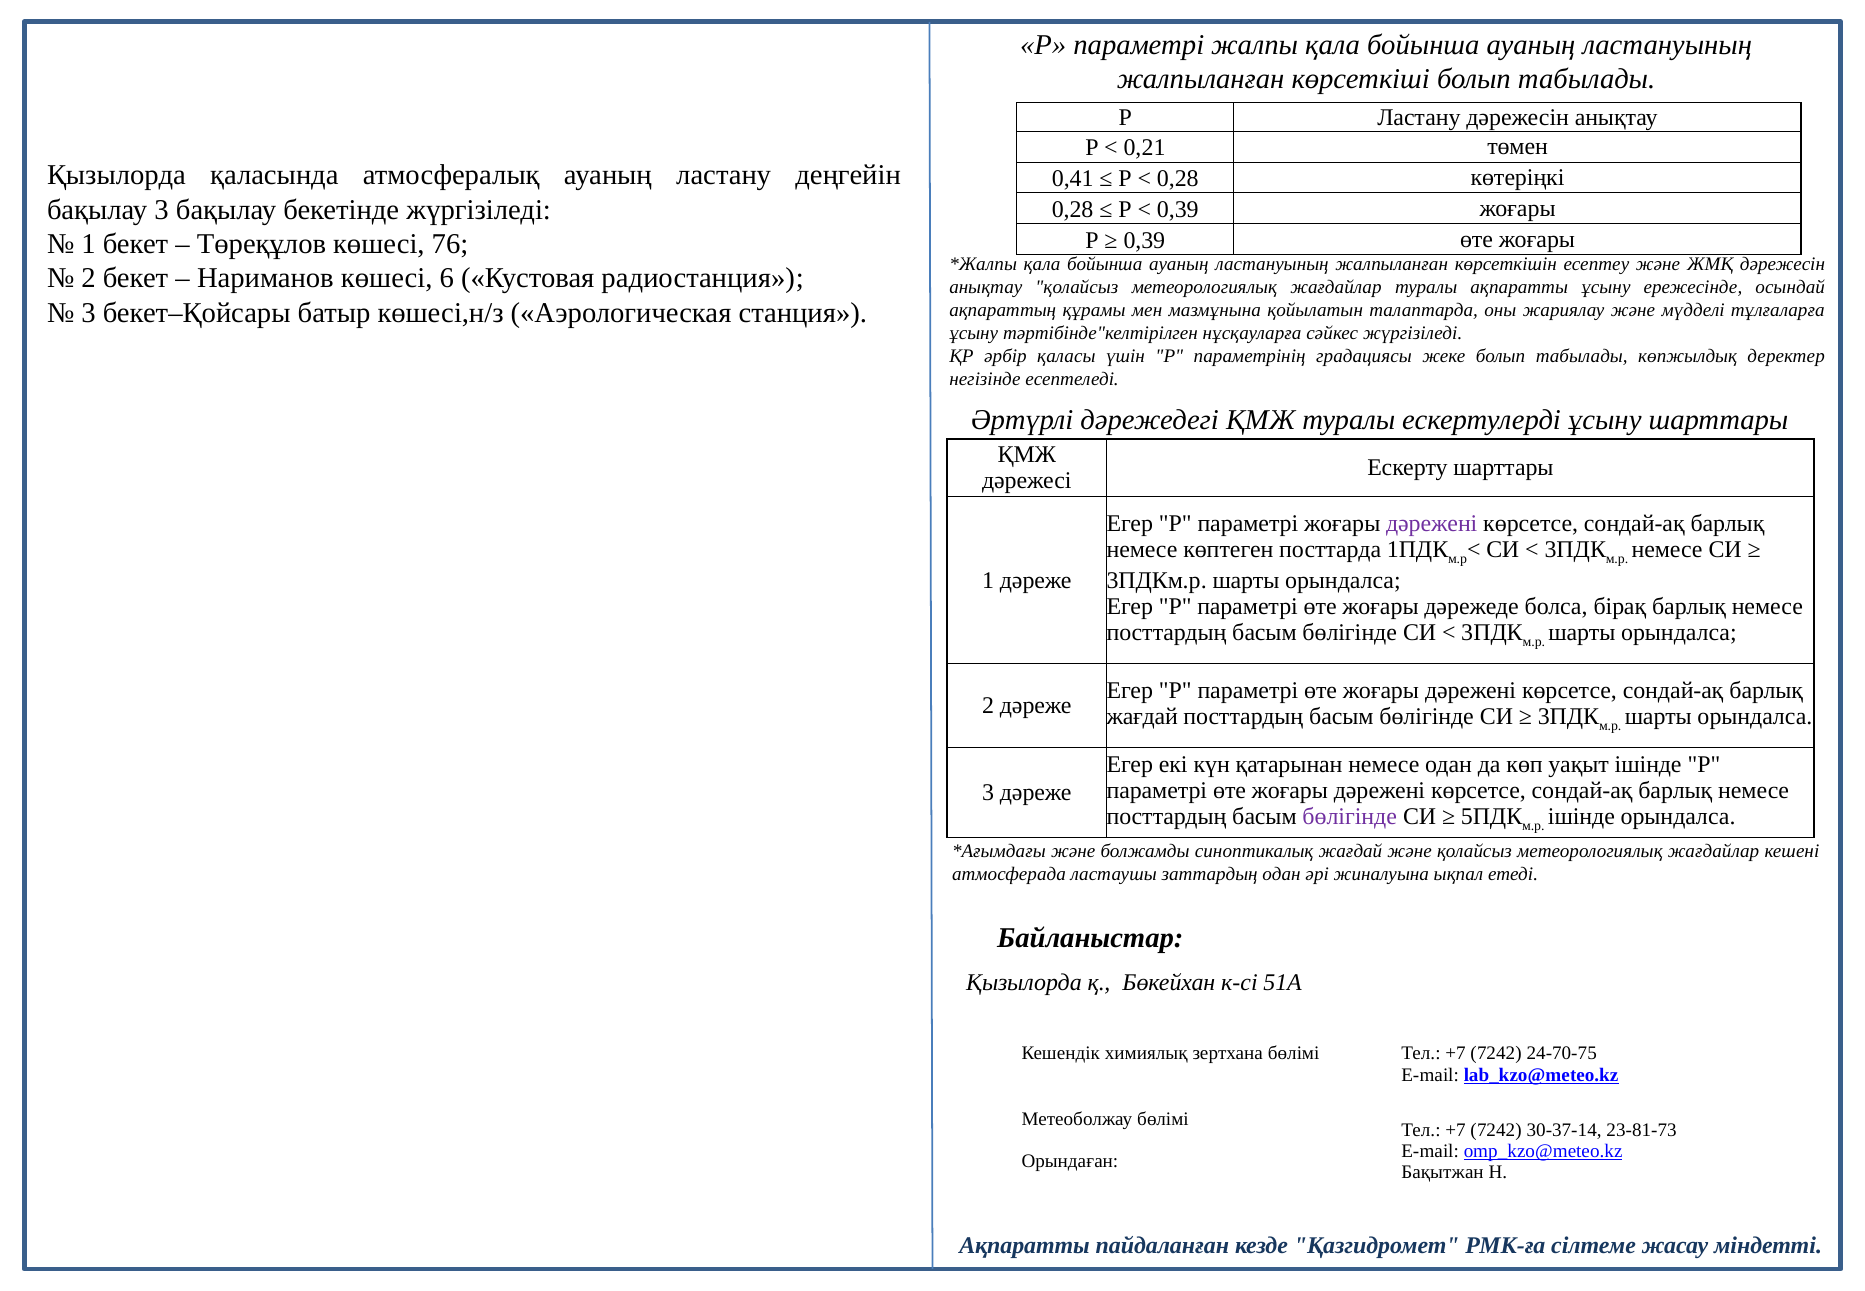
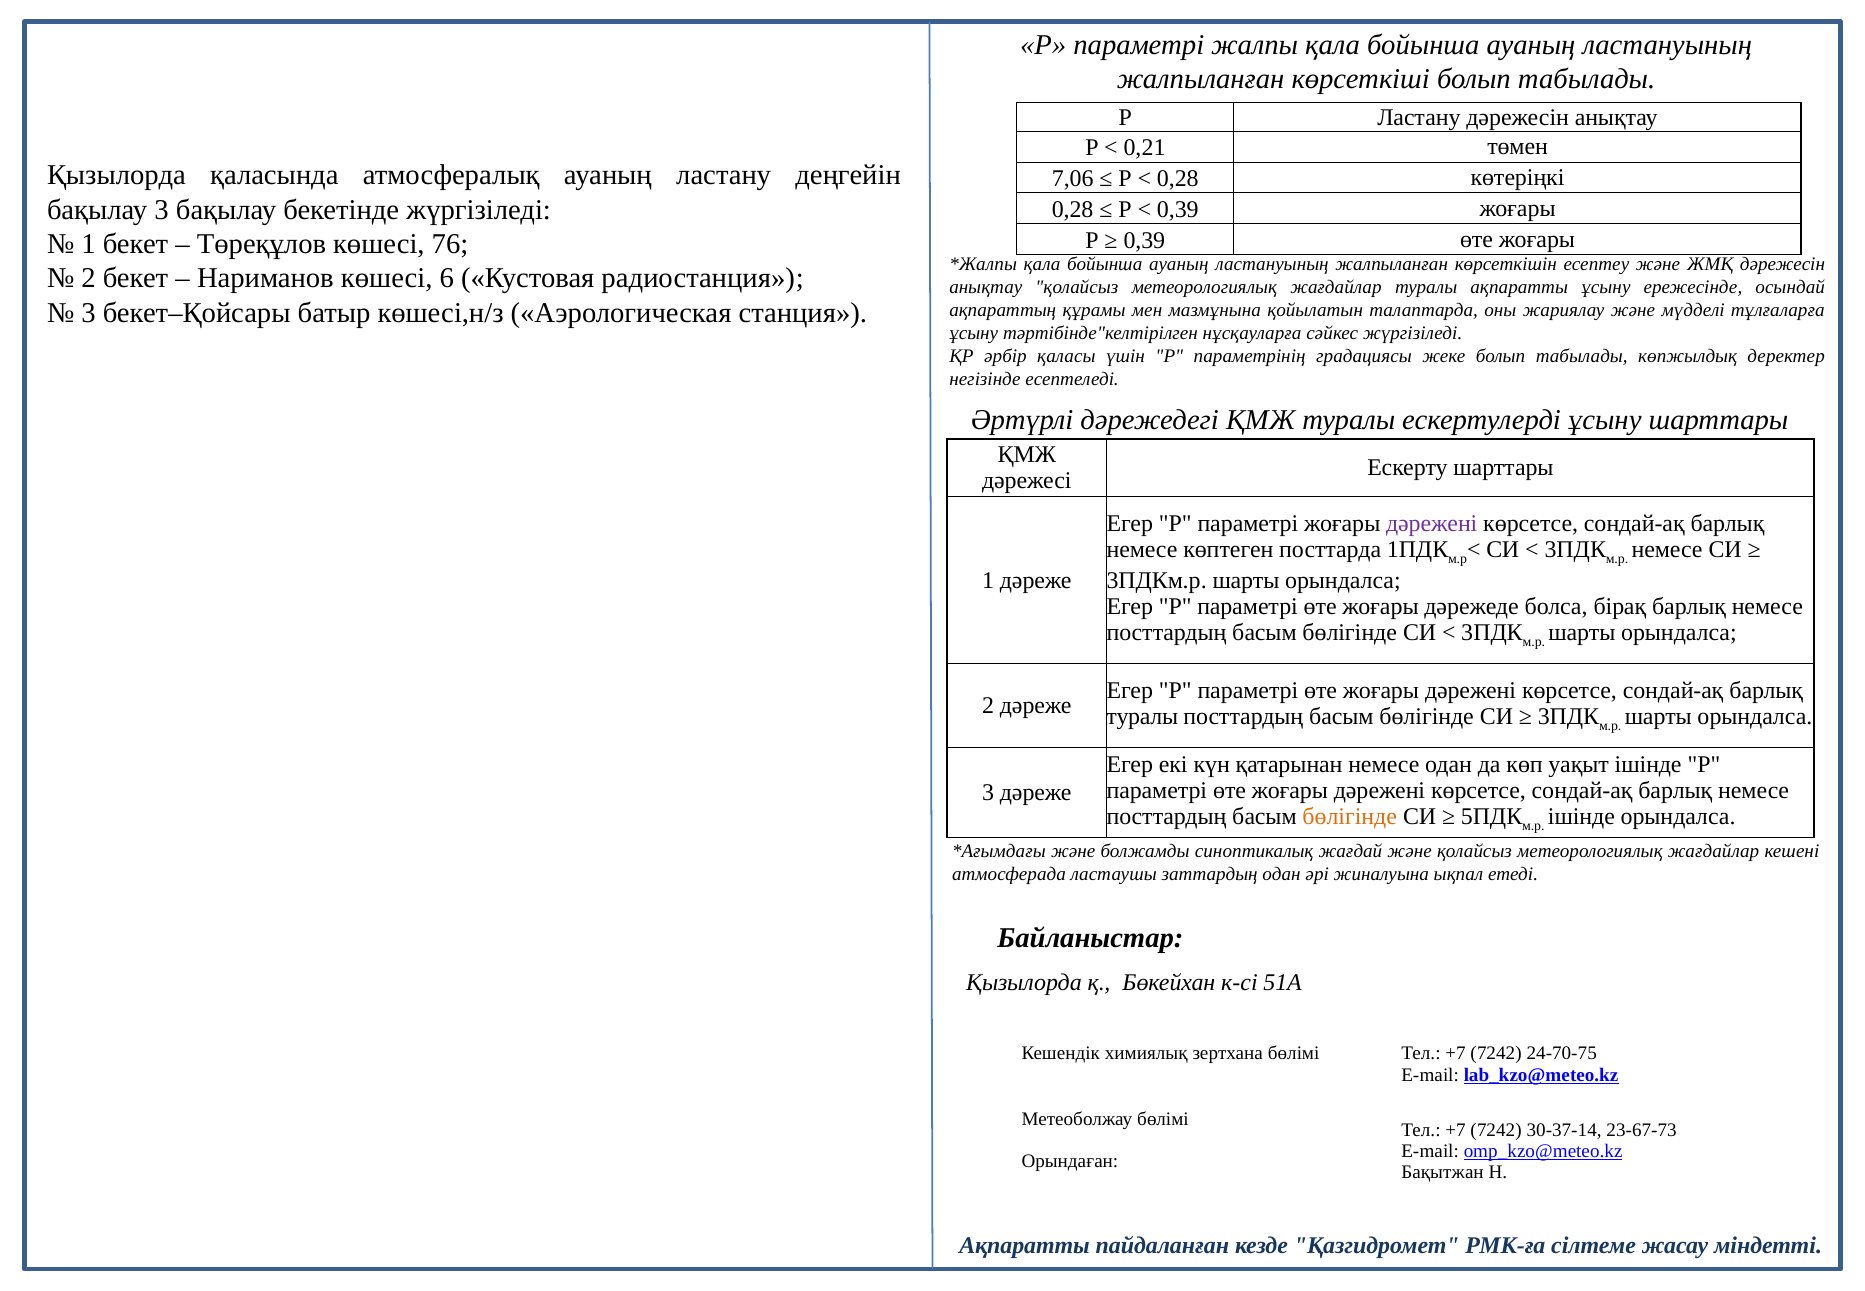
0,41: 0,41 -> 7,06 (1073, 179)
жағдай: жағдай -> туралы (1142, 717)
бөлігінде colour: purple -> orange (1350, 817)
23-81-73: 23-81-73 -> 23-67-73 (1642, 1130)
